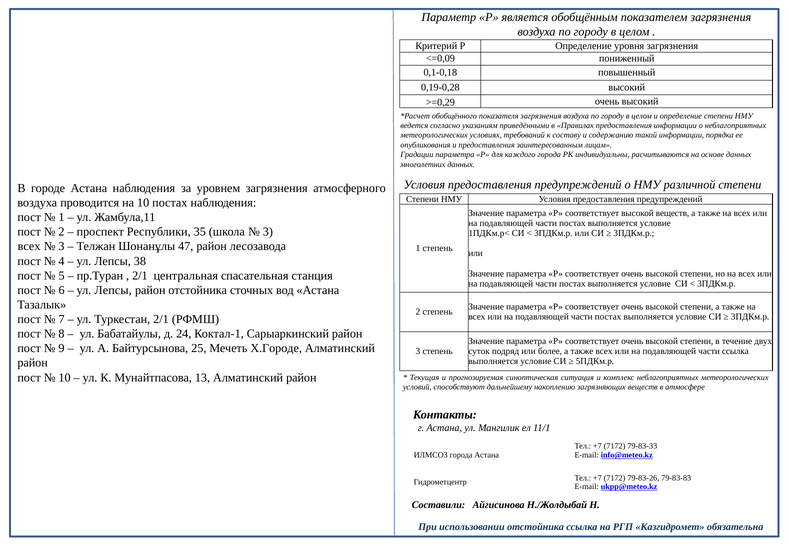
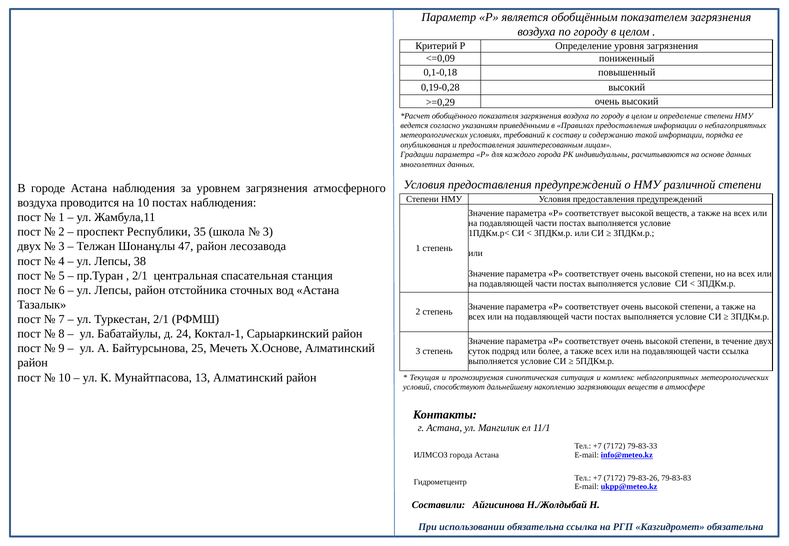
всех: всех -> двух (29, 247)
Х.Городе: Х.Городе -> Х.Основе (276, 349)
использовании отстойника: отстойника -> обязательна (536, 527)
